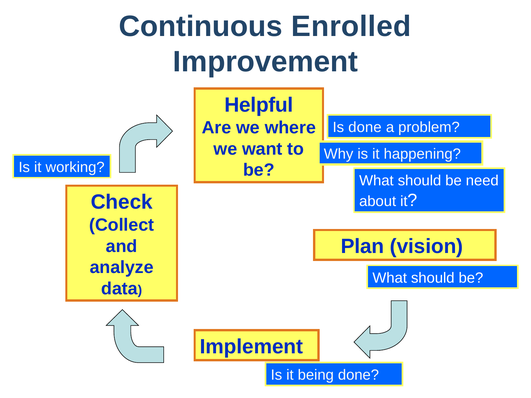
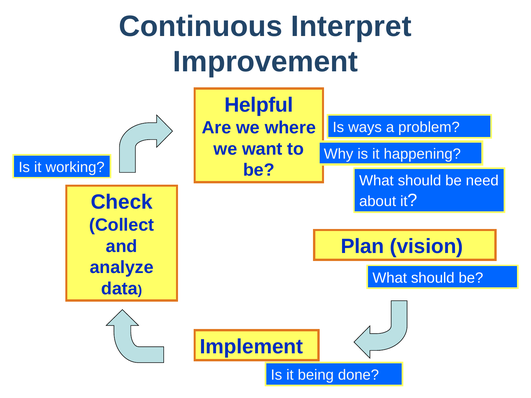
Enrolled: Enrolled -> Interpret (351, 26)
Is done: done -> ways (365, 128)
